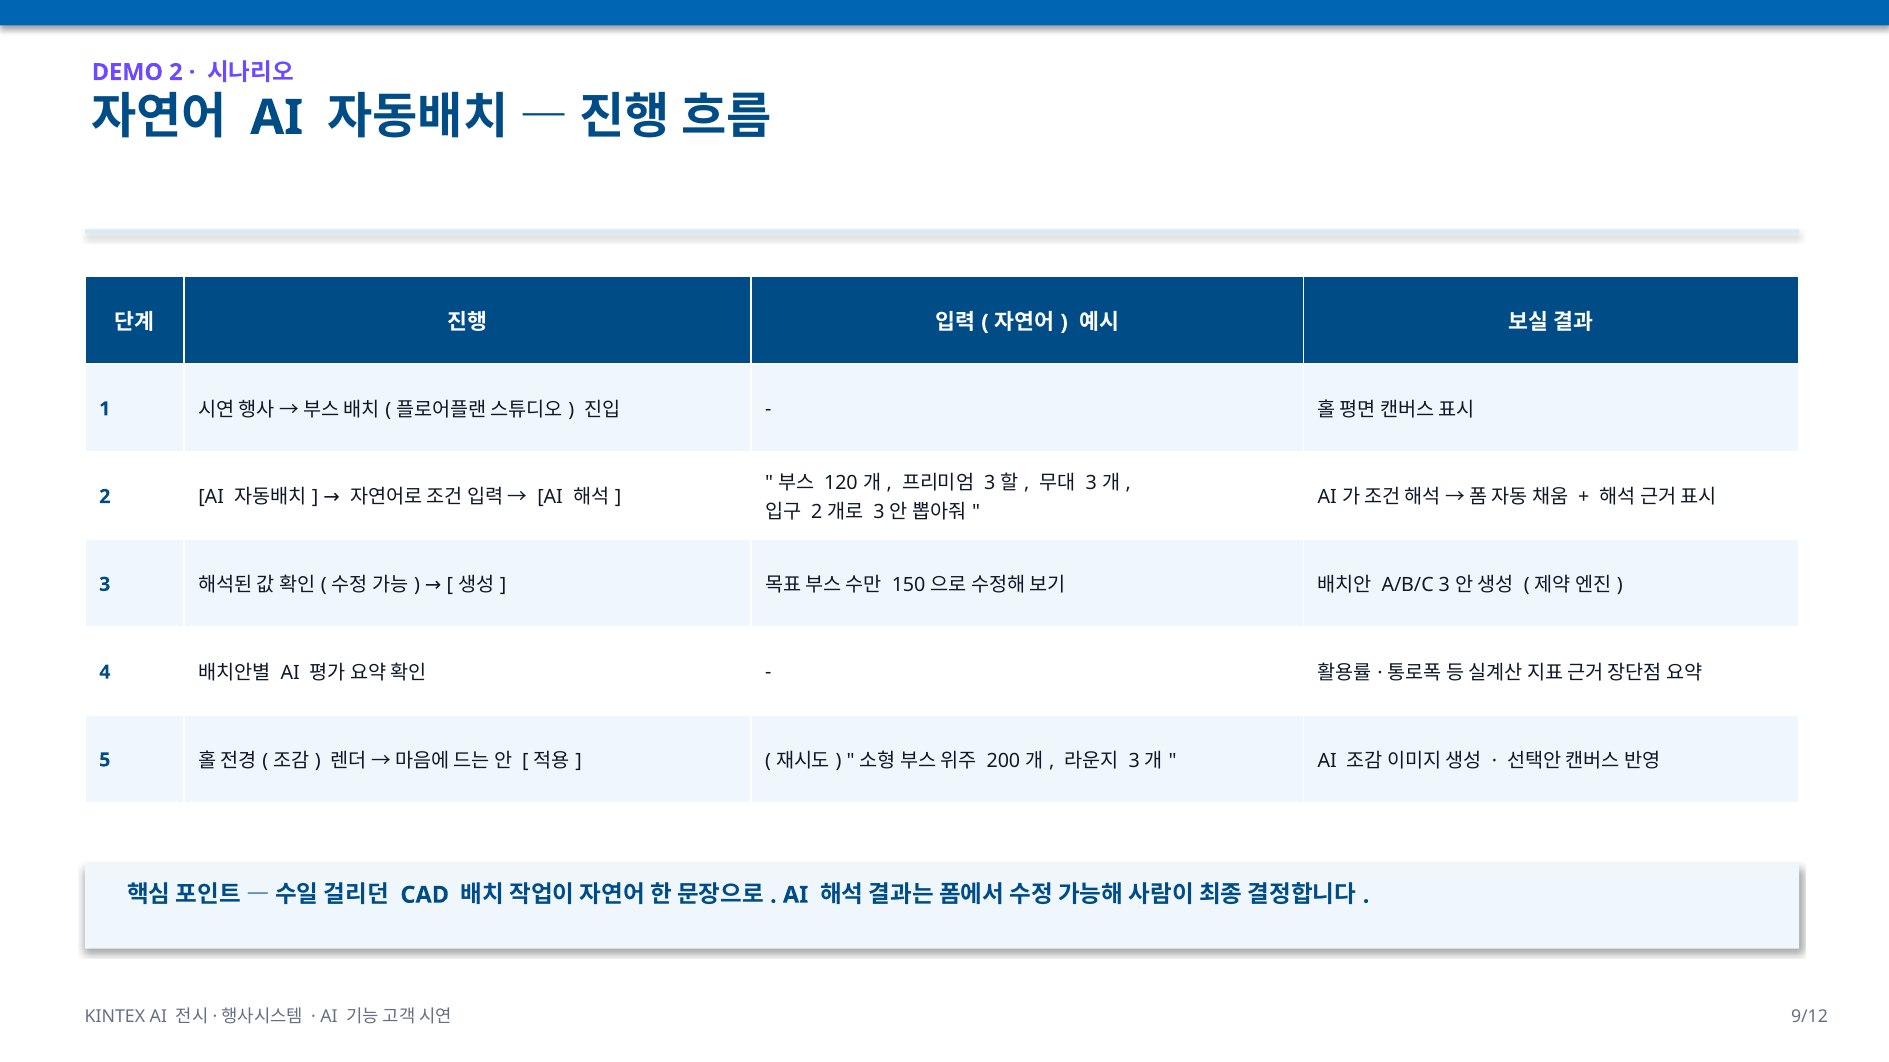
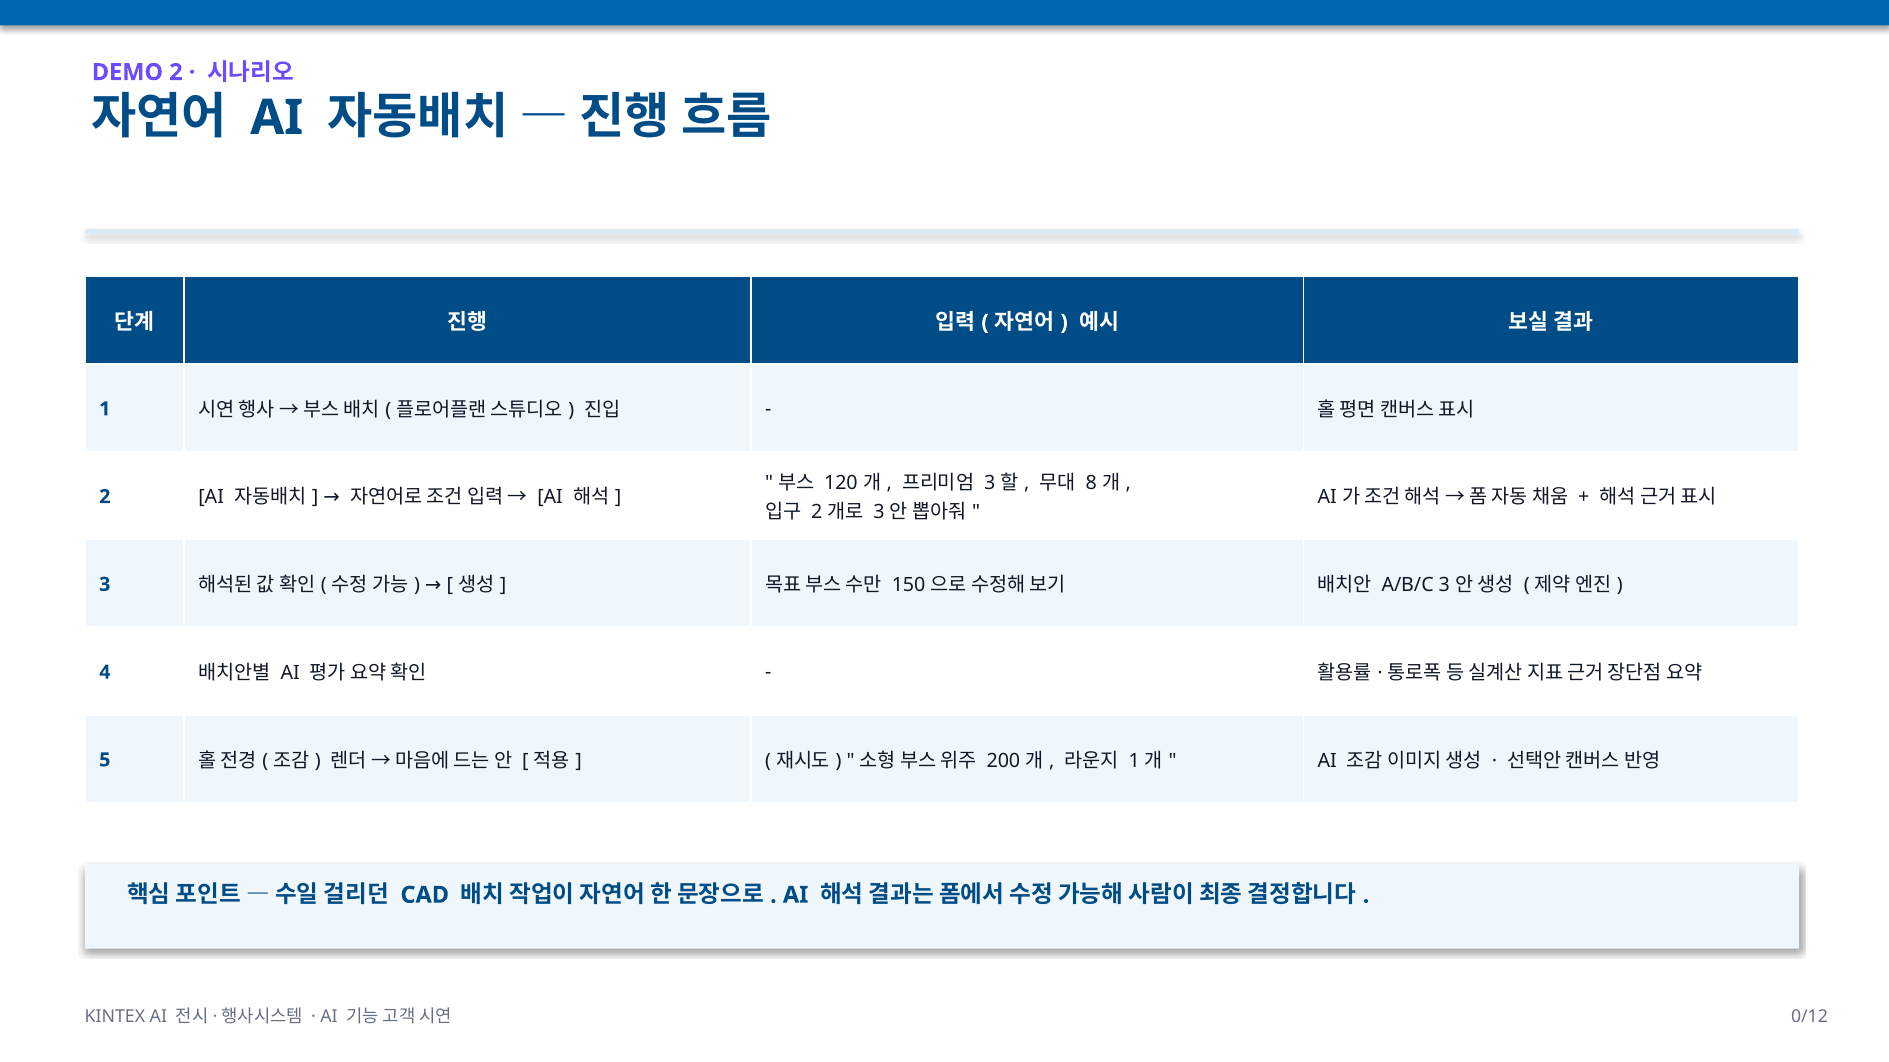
3: 3 -> 8 (1091, 484)
3: 3 -> 1 (1134, 761)
9/12: 9/12 -> 0/12 (1809, 1018)
